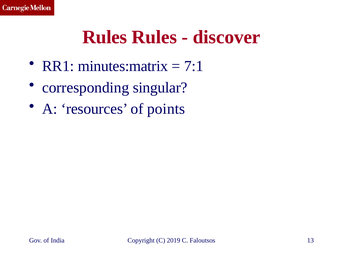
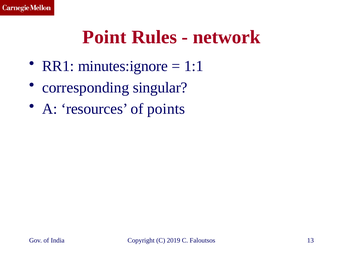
Rules: Rules -> Point (105, 37)
discover: discover -> network (227, 37)
minutes:matrix: minutes:matrix -> minutes:ignore (123, 66)
7:1: 7:1 -> 1:1 (194, 66)
